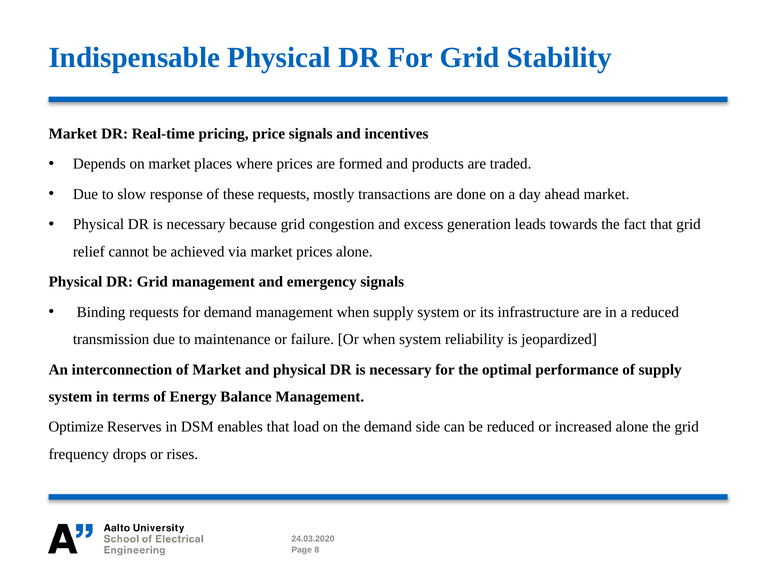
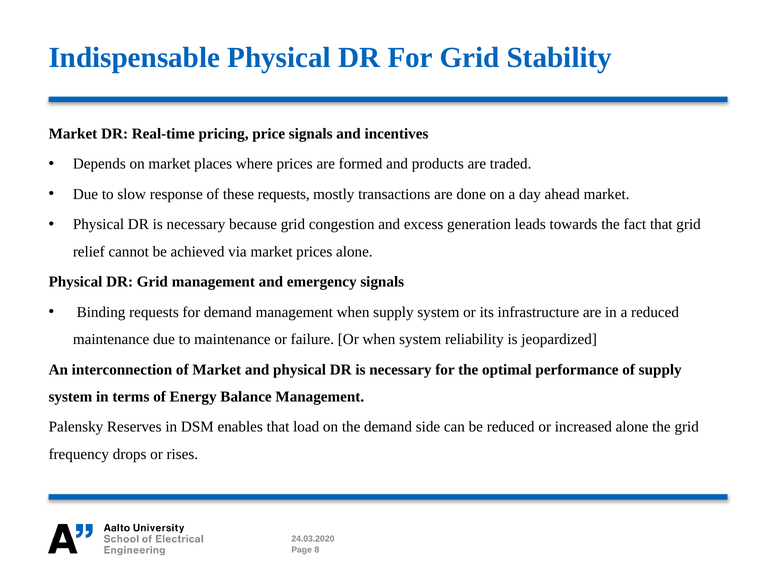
transmission: transmission -> maintenance (111, 339)
Optimize: Optimize -> Palensky (76, 427)
